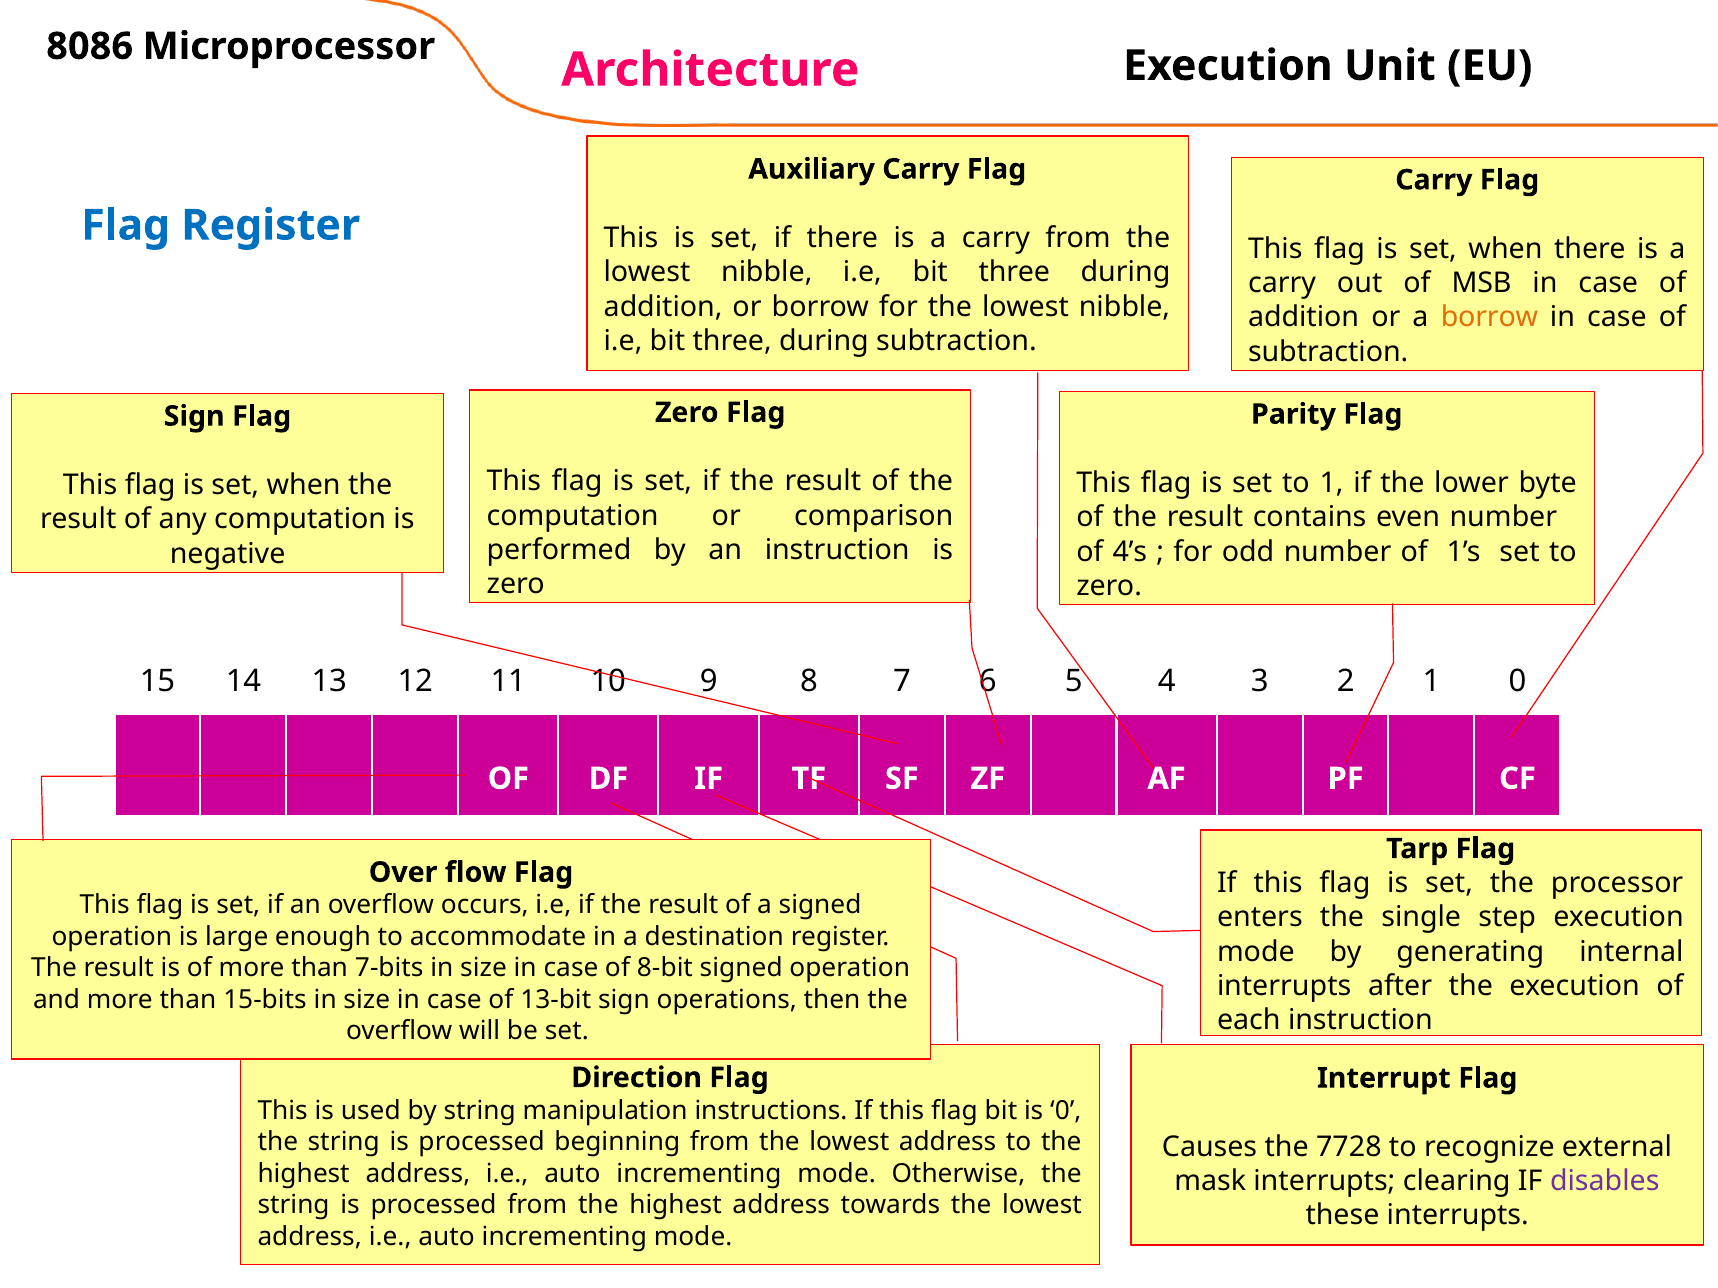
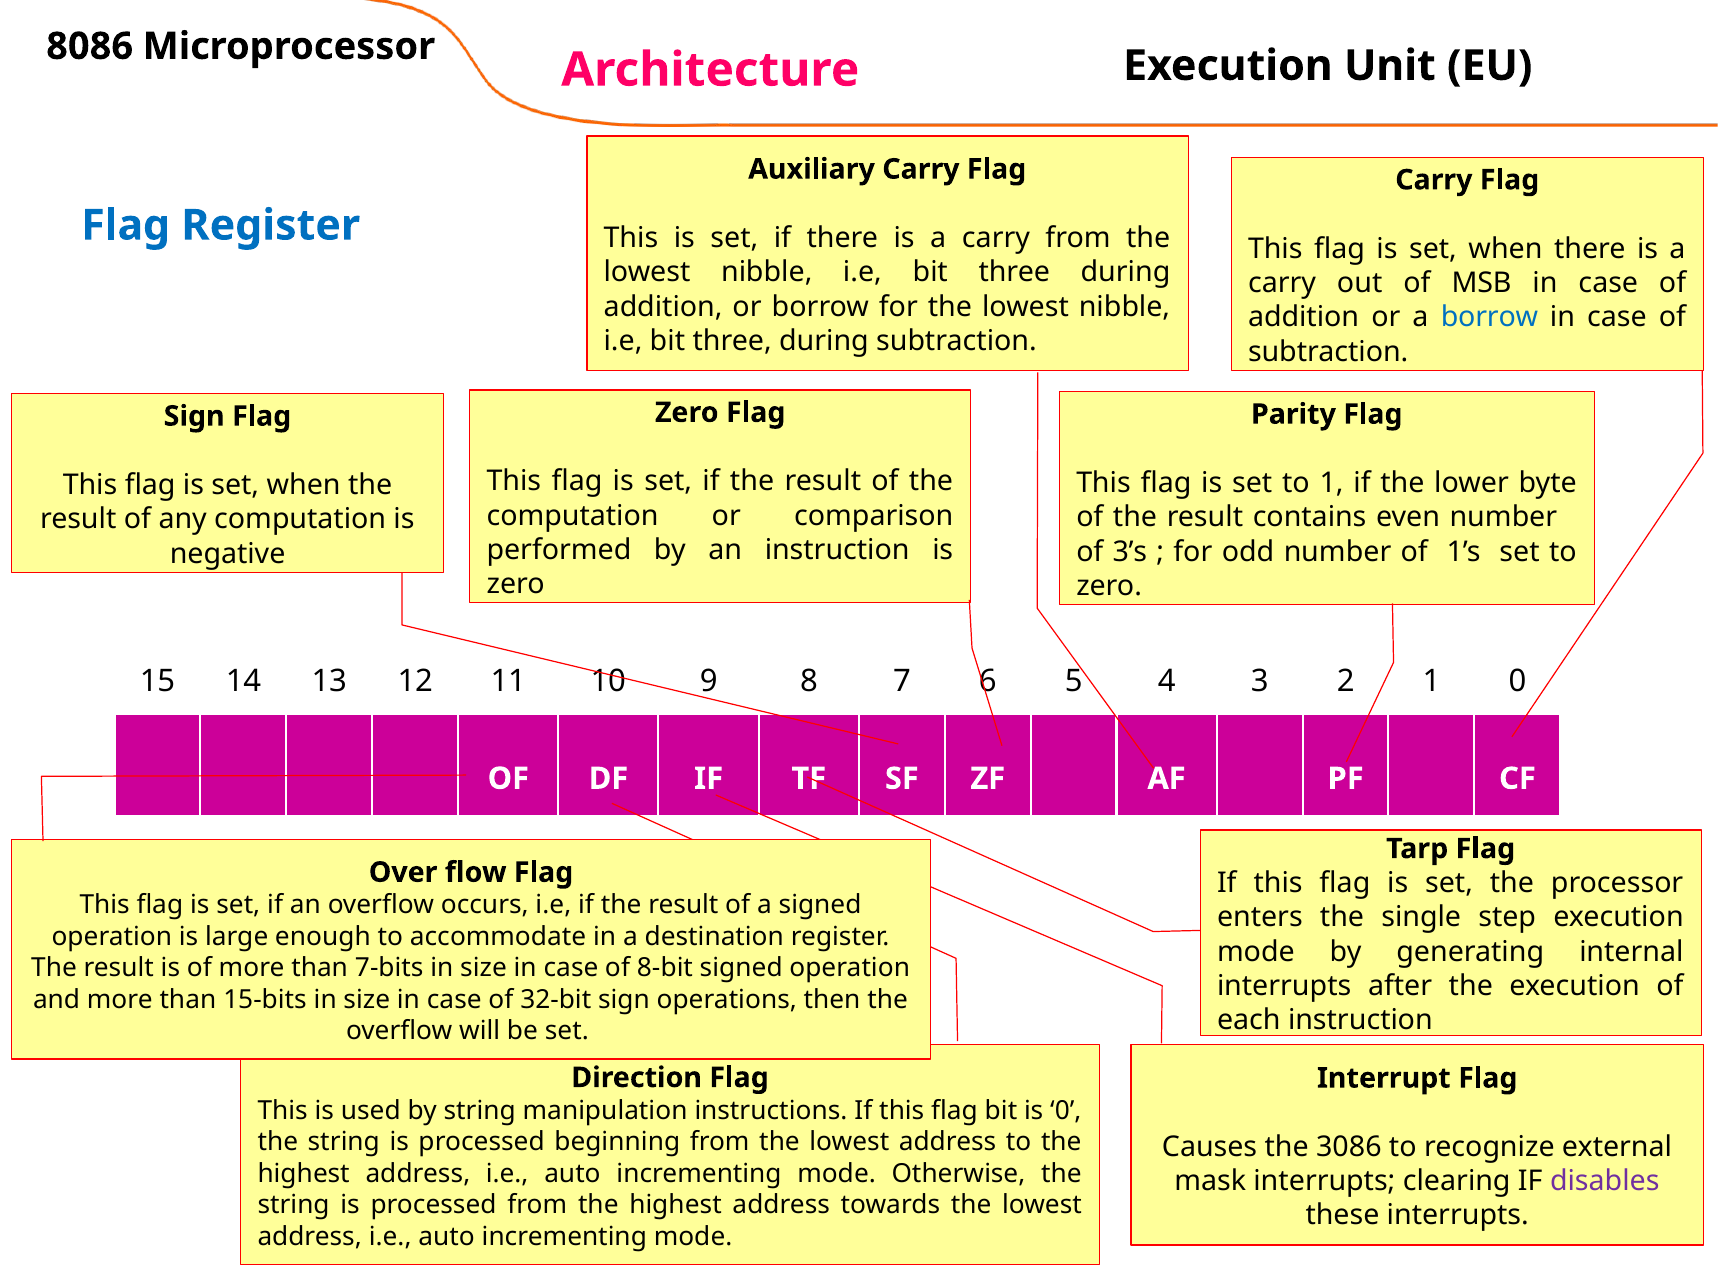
borrow colour: orange -> blue (1489, 317)
4’s: 4’s -> 3’s (1130, 552)
13-bit: 13-bit -> 32-bit (556, 1000)
7728: 7728 -> 3086 (1349, 1147)
